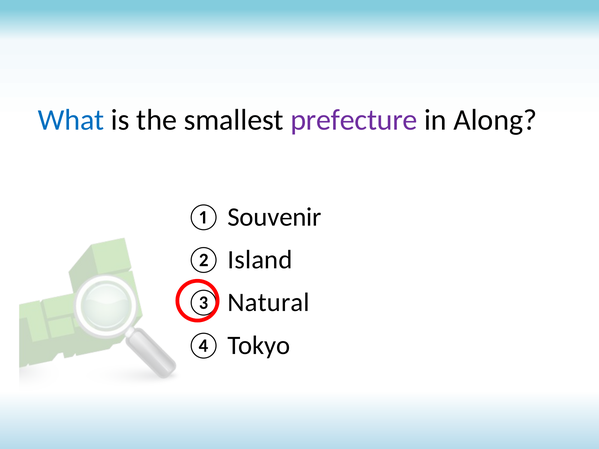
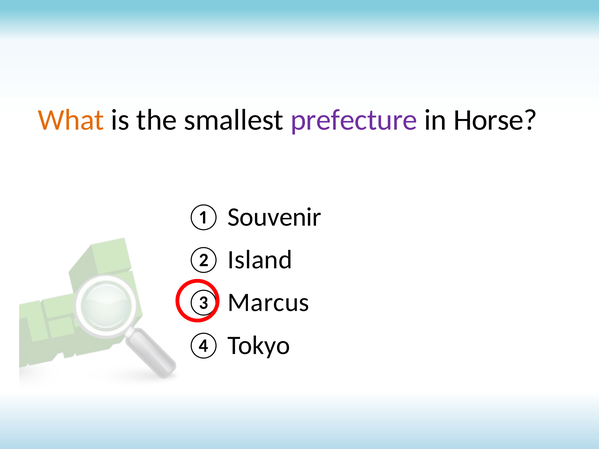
What colour: blue -> orange (71, 120)
Along: Along -> Horse (495, 120)
Natural: Natural -> Marcus (269, 303)
